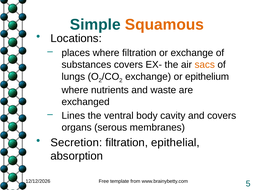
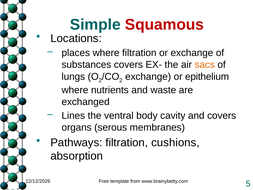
Squamous colour: orange -> red (164, 24)
Secretion: Secretion -> Pathways (76, 142)
epithelial: epithelial -> cushions (175, 142)
